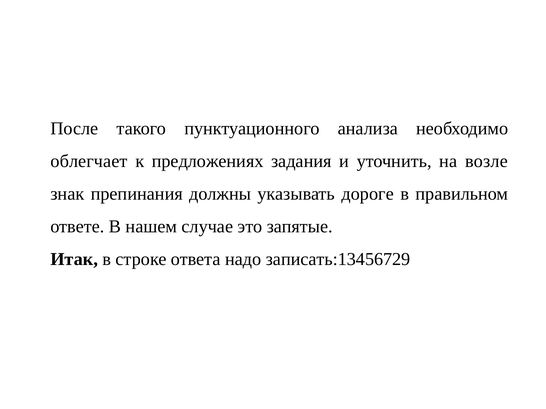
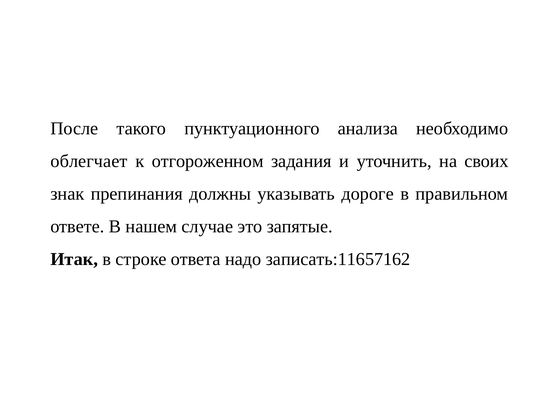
предложениях: предложениях -> отгороженном (208, 161)
возле: возле -> своих (487, 161)
записать:13456729: записать:13456729 -> записать:11657162 (338, 260)
